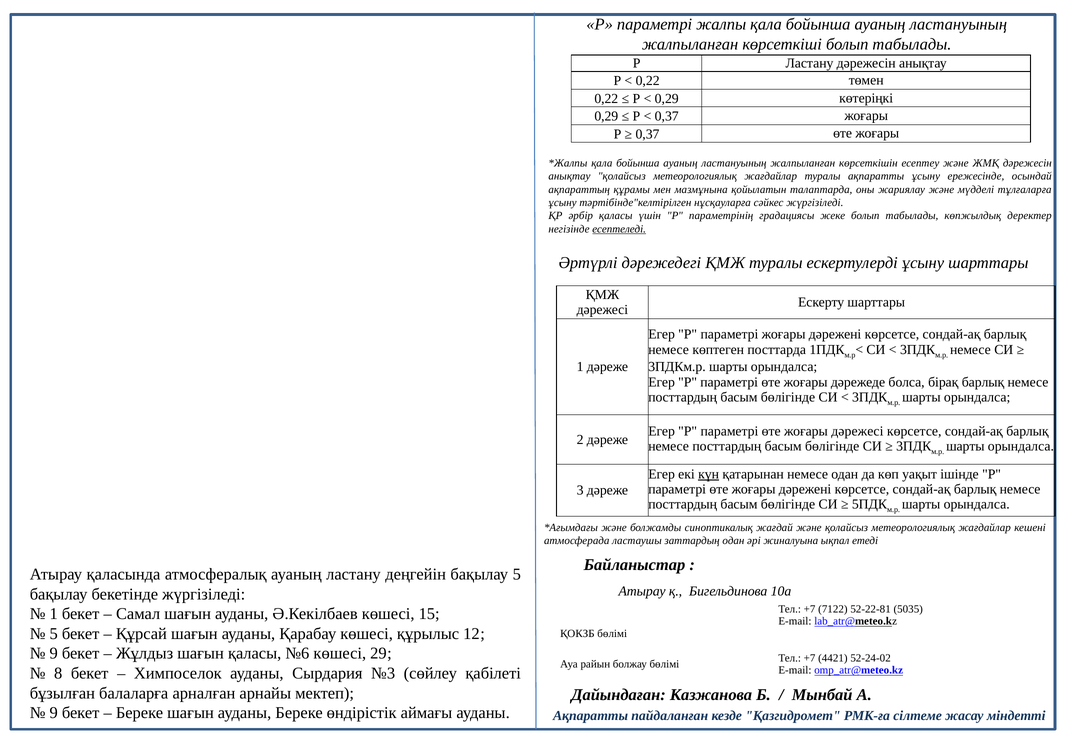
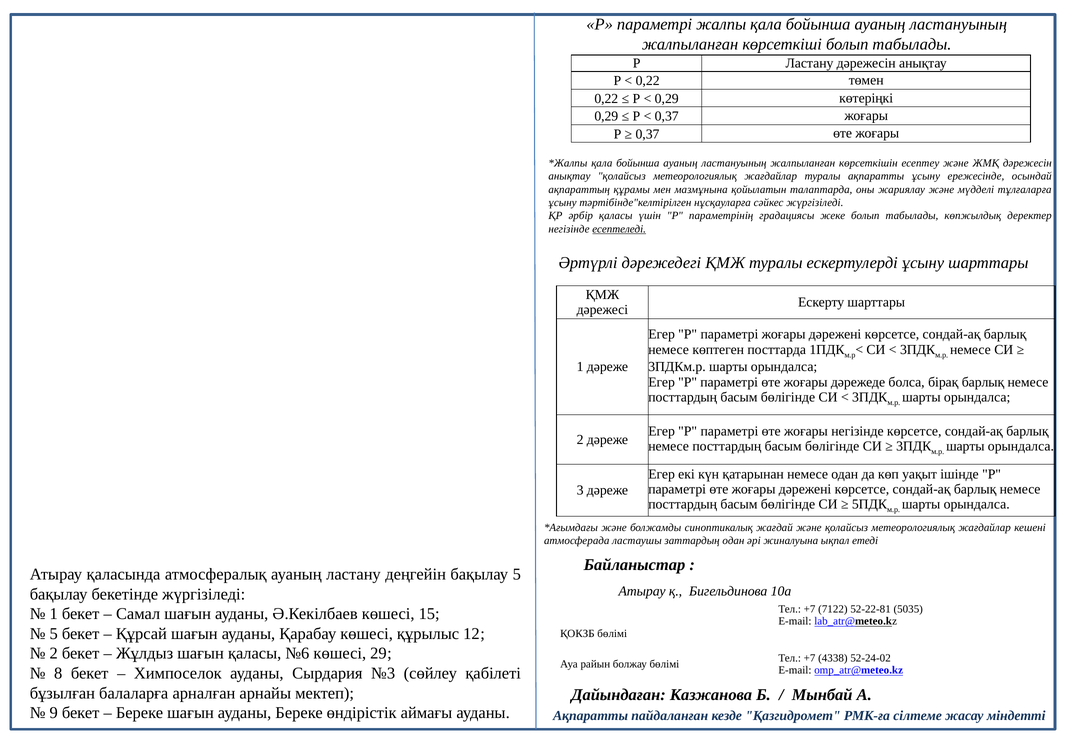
жоғары дәрежесі: дәрежесі -> негізінде (857, 431)
күн underline: present -> none (709, 474)
9: 9 -> 2 (54, 654)
4421: 4421 -> 4338 (833, 658)
